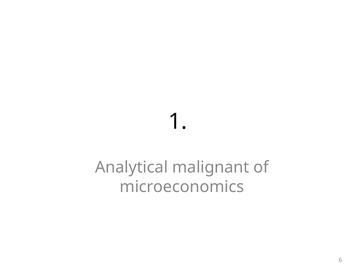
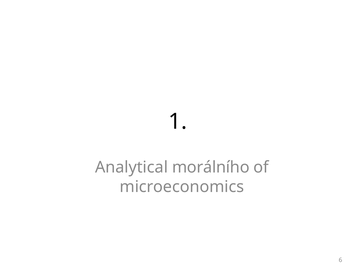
malignant: malignant -> morálního (211, 167)
